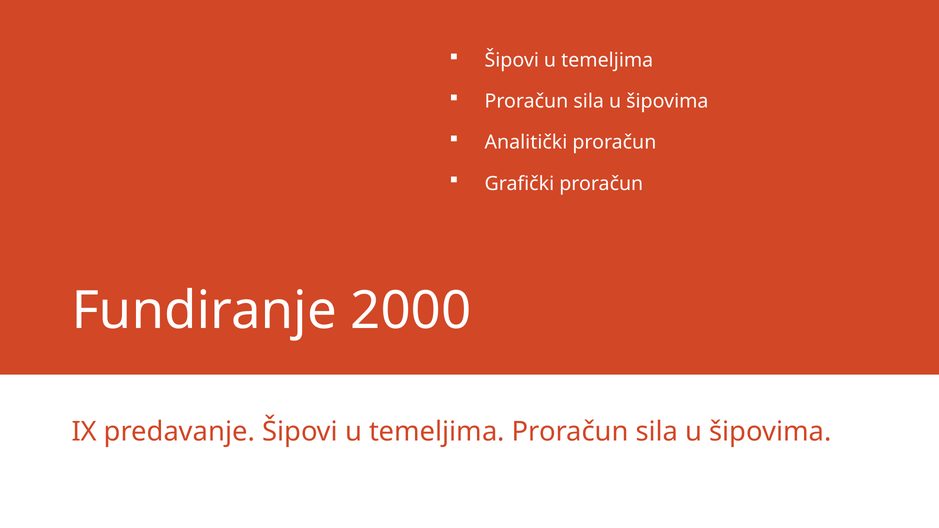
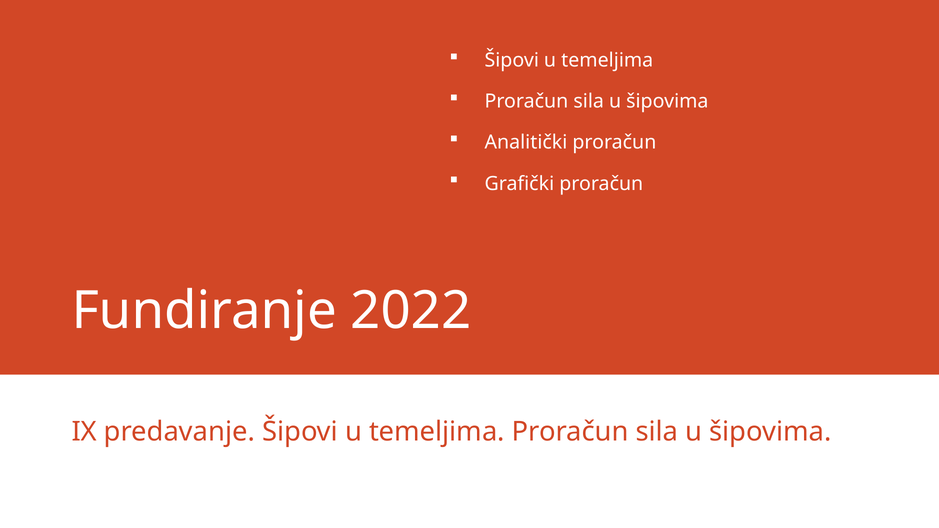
2000: 2000 -> 2022 (411, 311)
